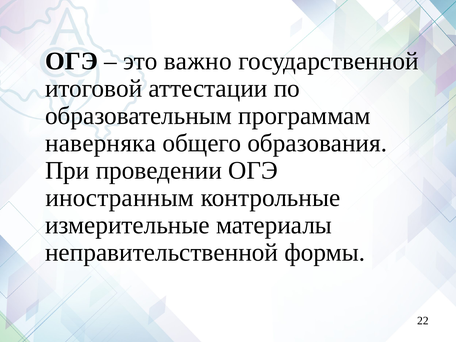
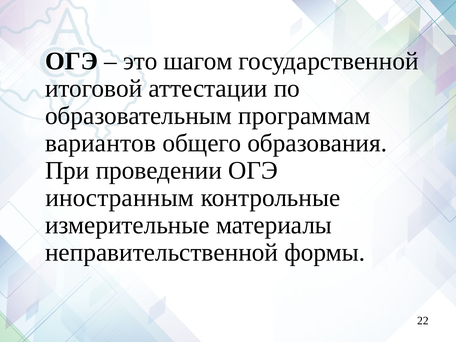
важно: важно -> шагом (198, 61)
наверняка: наверняка -> вариантов (101, 143)
